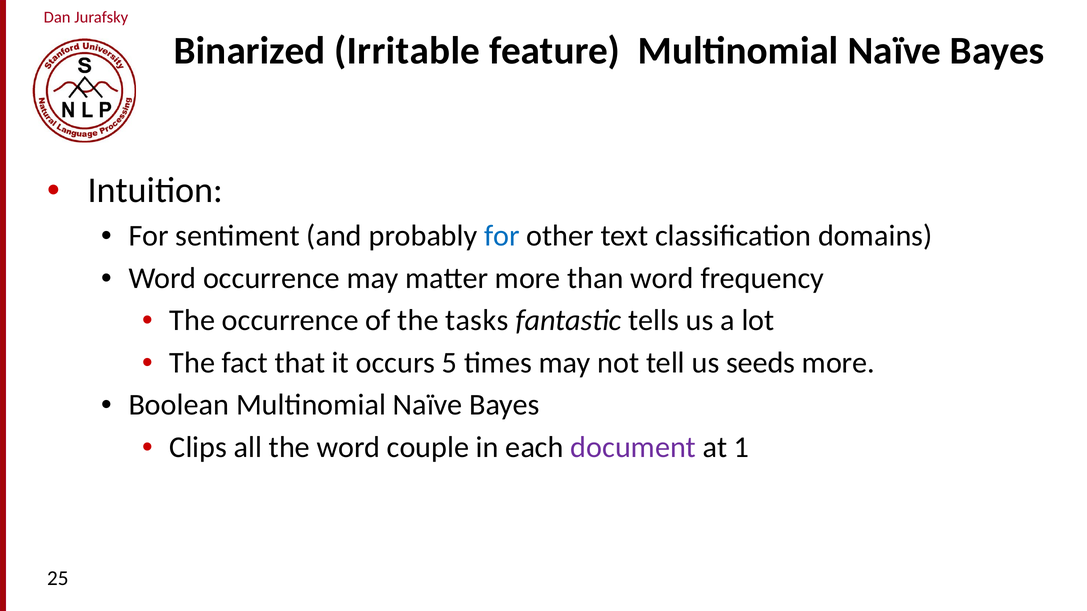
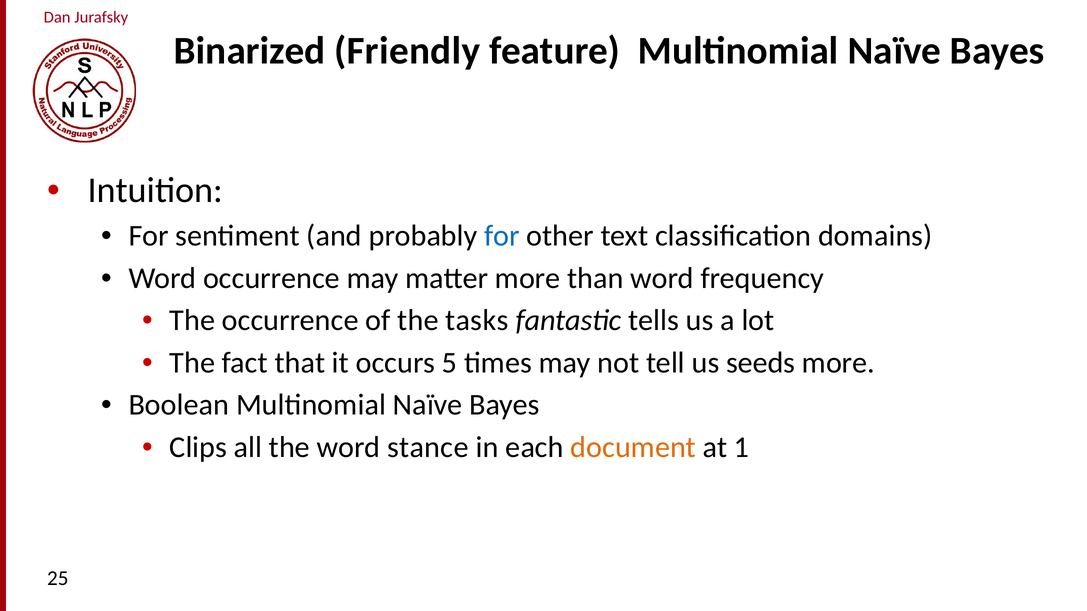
Irritable: Irritable -> Friendly (407, 51)
couple: couple -> stance (428, 447)
document colour: purple -> orange (633, 447)
